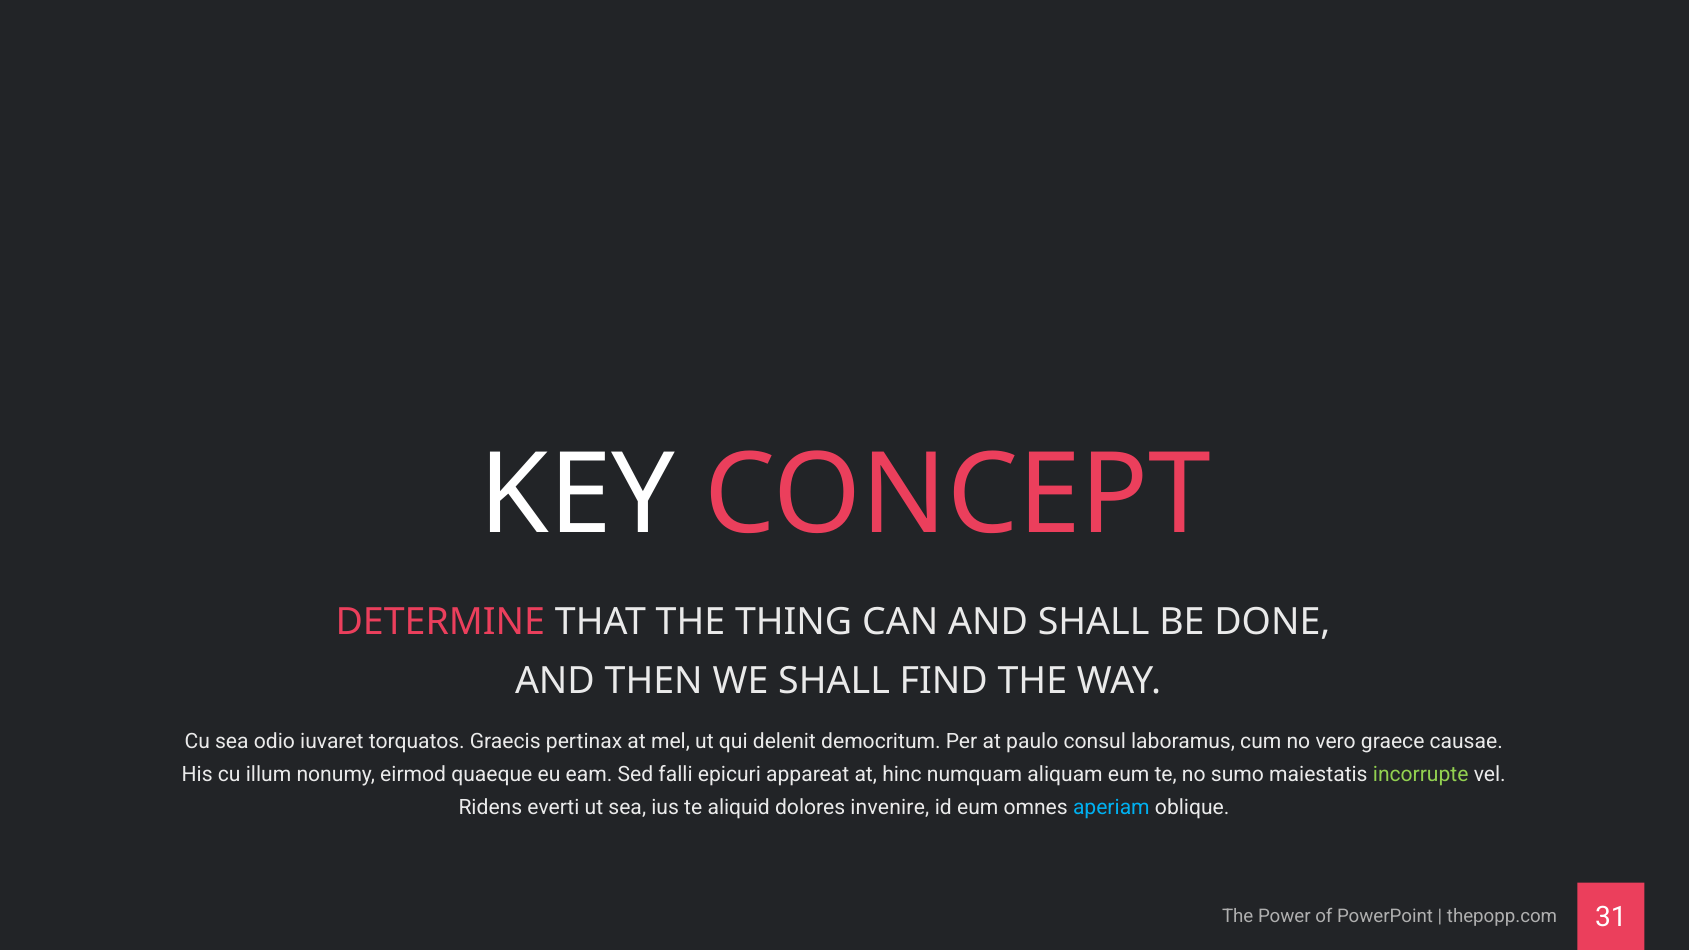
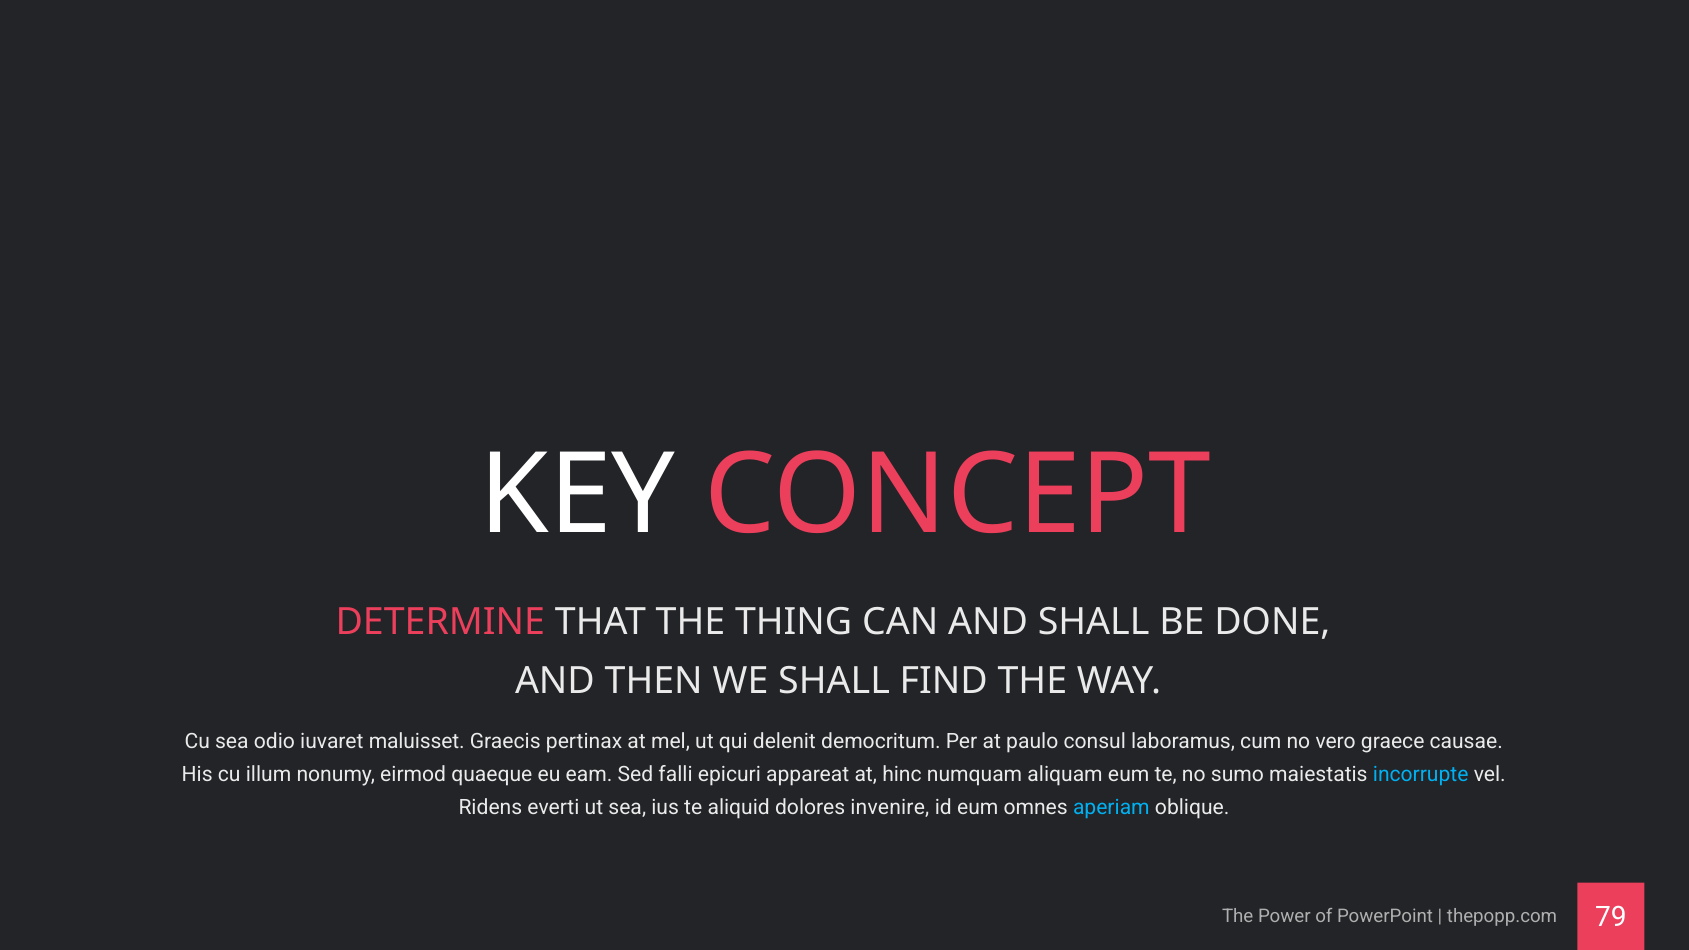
torquatos: torquatos -> maluisset (417, 742)
incorrupte colour: light green -> light blue (1421, 775)
31: 31 -> 79 (1611, 917)
